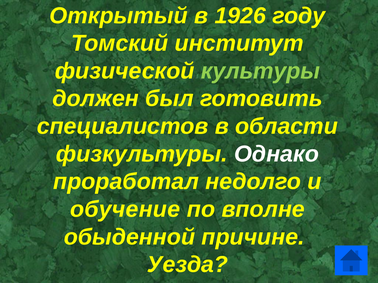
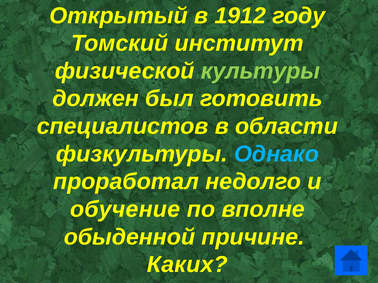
1926: 1926 -> 1912 (240, 16)
Однако colour: white -> light blue (276, 154)
Уезда: Уезда -> Каких (187, 265)
